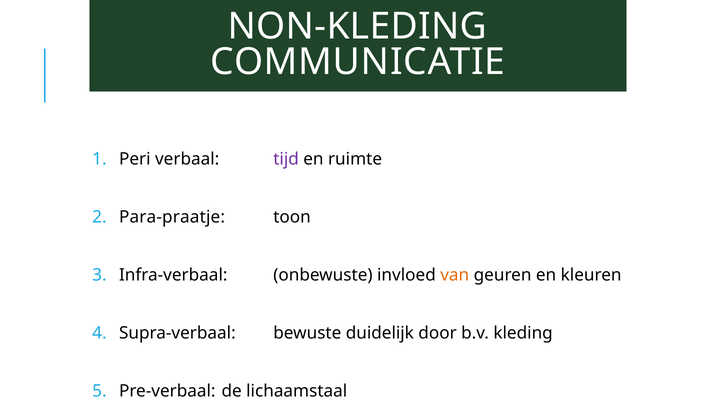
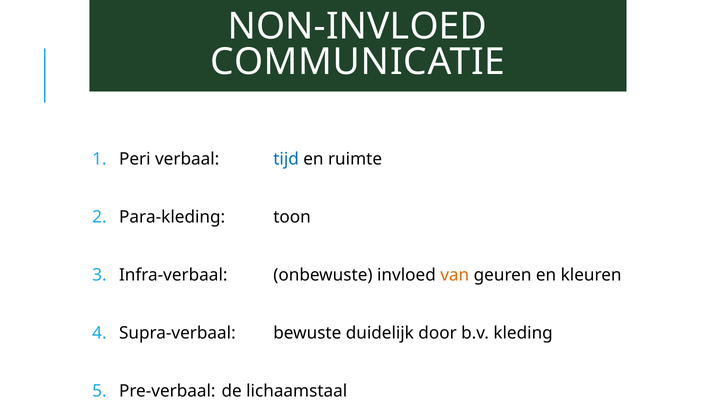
NON-KLEDING: NON-KLEDING -> NON-INVLOED (357, 26)
tijd colour: purple -> blue (286, 159)
Para-praatje: Para-praatje -> Para-kleding (172, 217)
